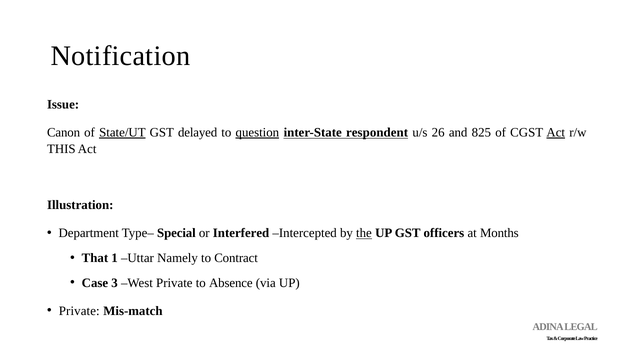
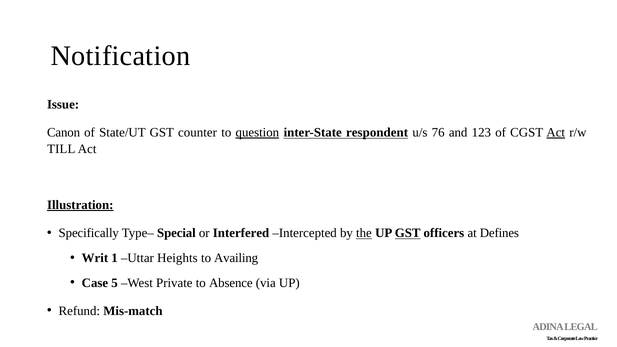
State/UT underline: present -> none (122, 132)
delayed: delayed -> counter (198, 132)
26: 26 -> 76 (438, 132)
825: 825 -> 123 (481, 132)
THIS: THIS -> TILL (61, 149)
Illustration underline: none -> present (80, 205)
Department: Department -> Specifically (89, 233)
GST underline: none -> present (408, 233)
Months: Months -> Defines (499, 233)
That: That -> Writ (95, 258)
Namely: Namely -> Heights (177, 258)
Contract: Contract -> Availing (236, 258)
3: 3 -> 5 (115, 283)
Private: Private -> Refund (79, 311)
